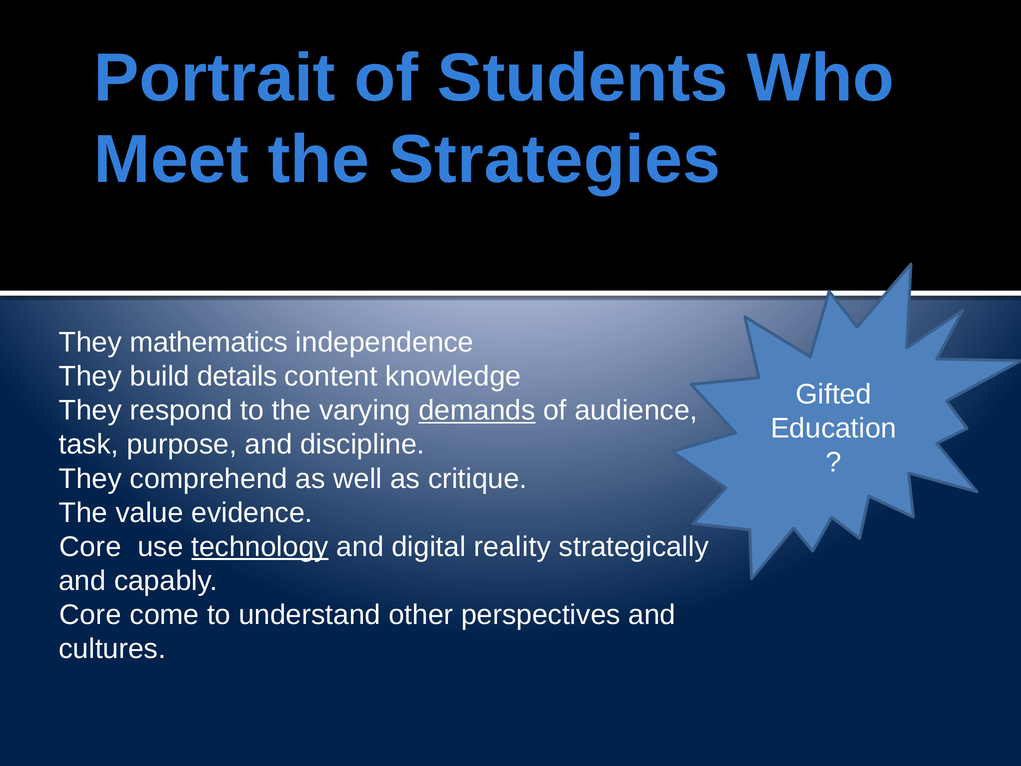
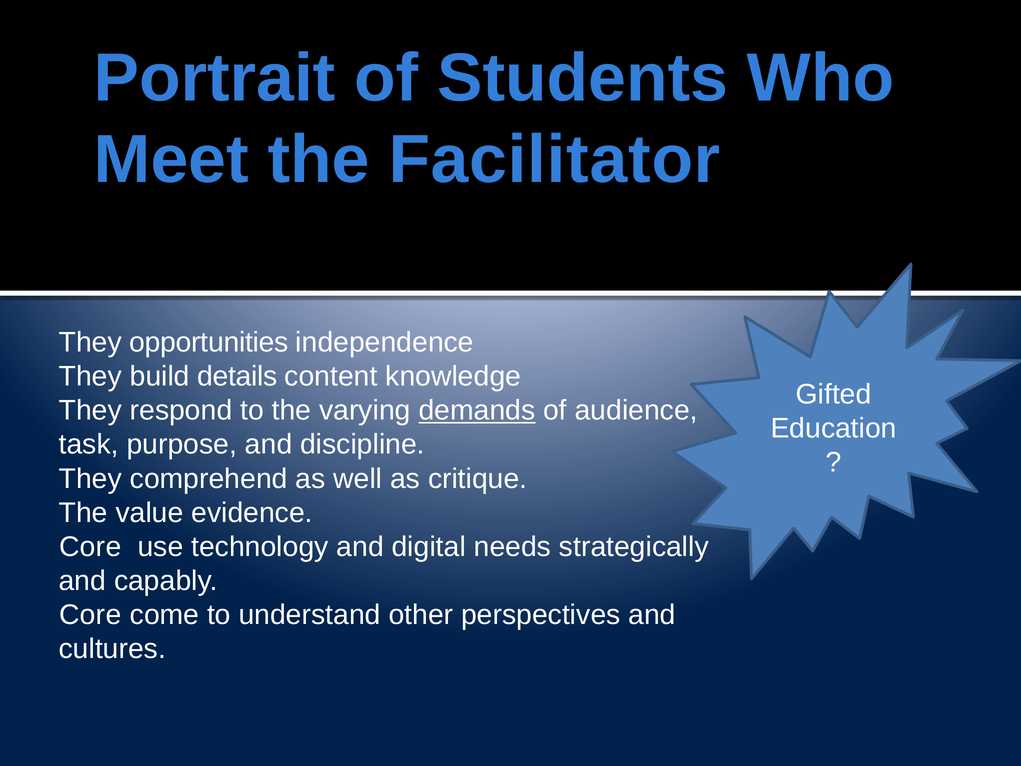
Strategies: Strategies -> Facilitator (554, 160)
mathematics: mathematics -> opportunities (209, 342)
technology underline: present -> none (260, 547)
reality: reality -> needs (512, 547)
